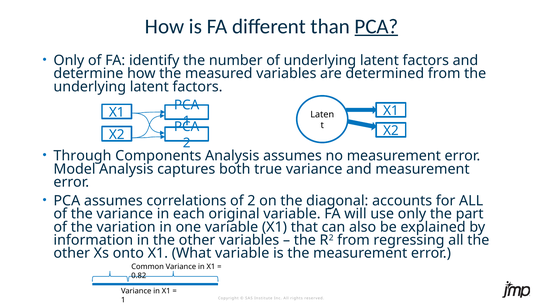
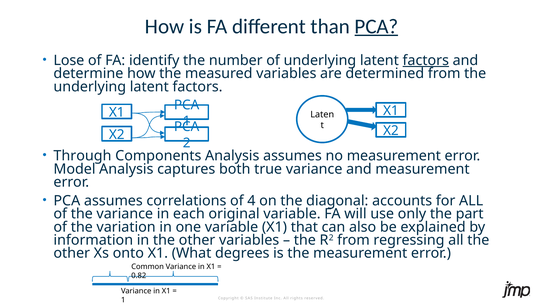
Only: Only -> Lose (69, 61)
factors underline: none -> present (426, 61)
of 2: 2 -> 4 (251, 201)
What variable: variable -> degrees (242, 254)
